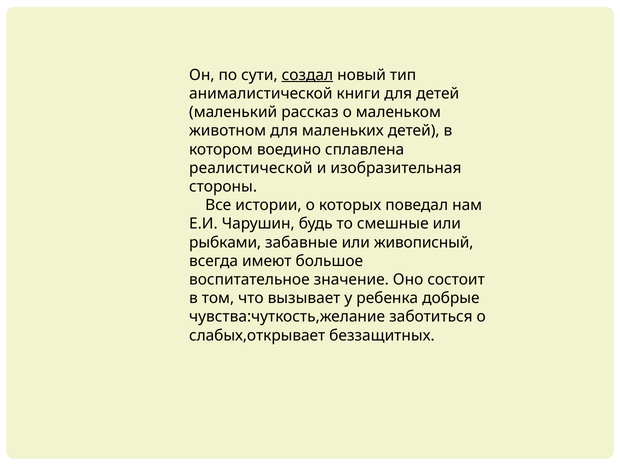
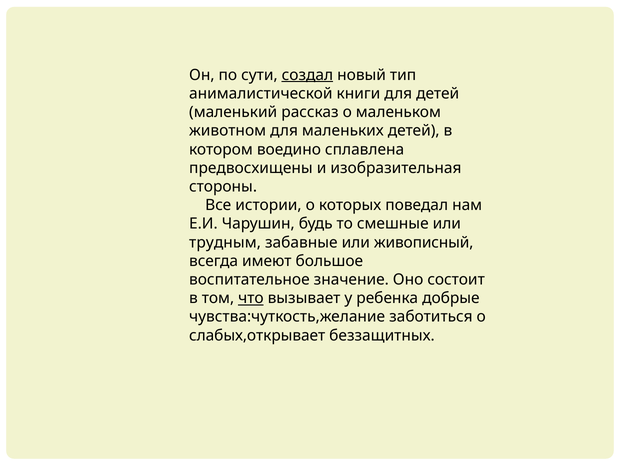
реалистической: реалистической -> предвосхищены (251, 168)
рыбками: рыбками -> трудным (225, 242)
что underline: none -> present (251, 298)
